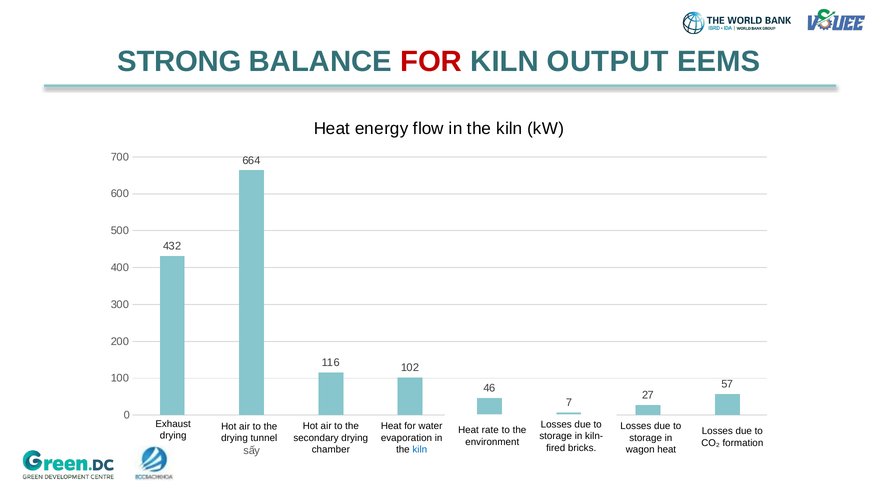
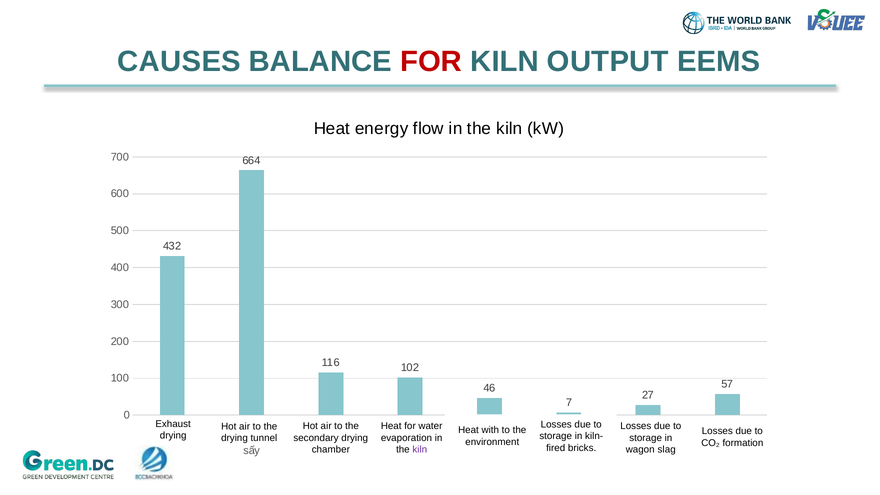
STRONG: STRONG -> CAUSES (179, 62)
rate: rate -> with (490, 430)
kiln colour: blue -> purple (420, 450)
heat: heat -> slag (667, 450)
